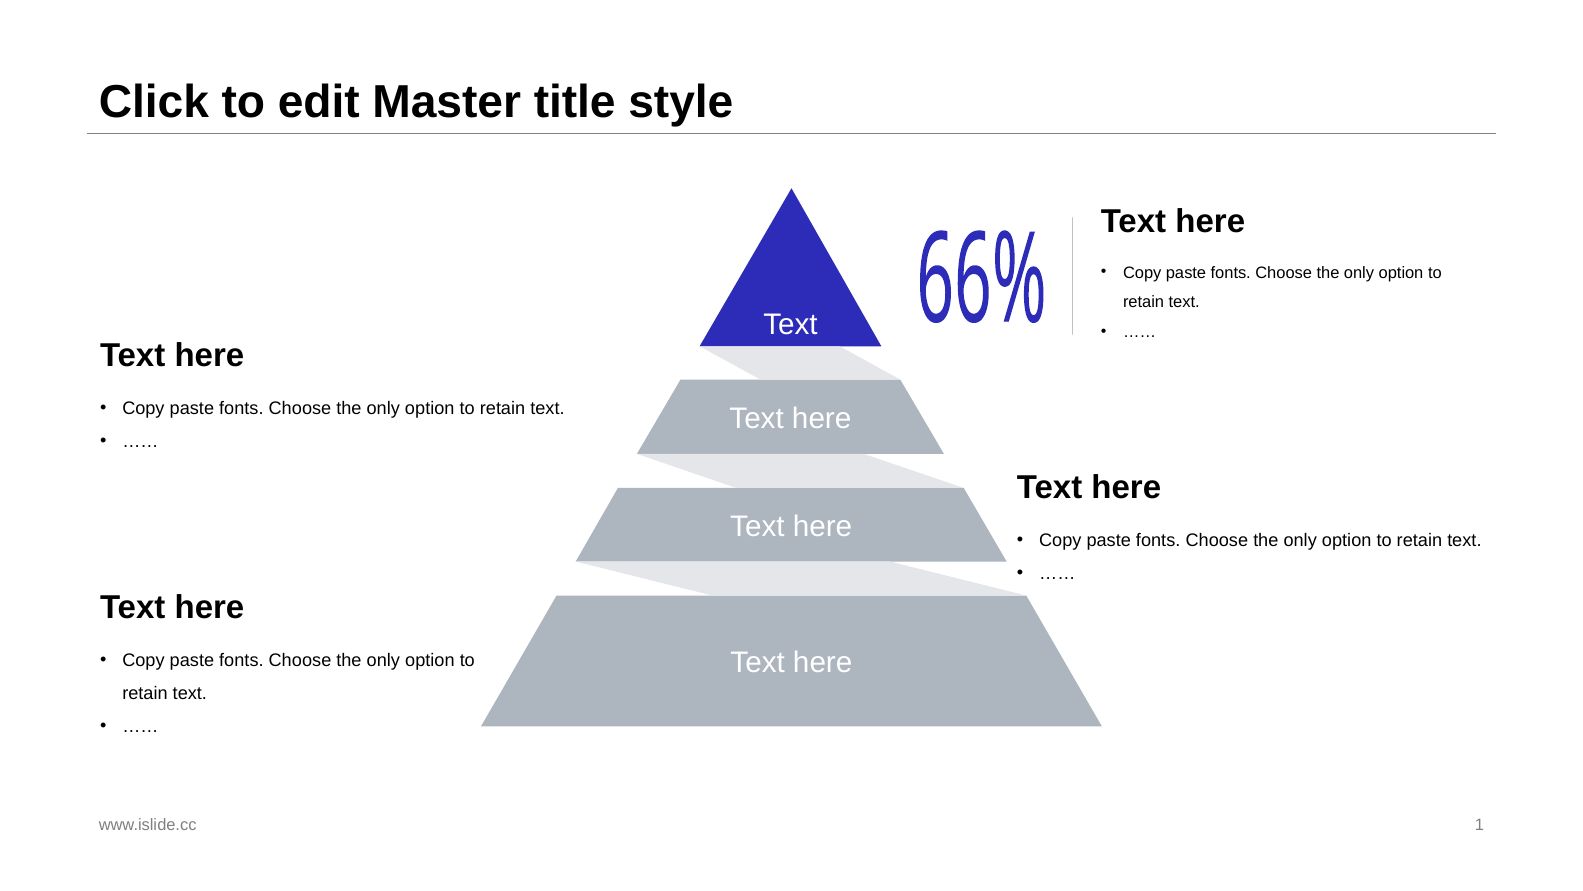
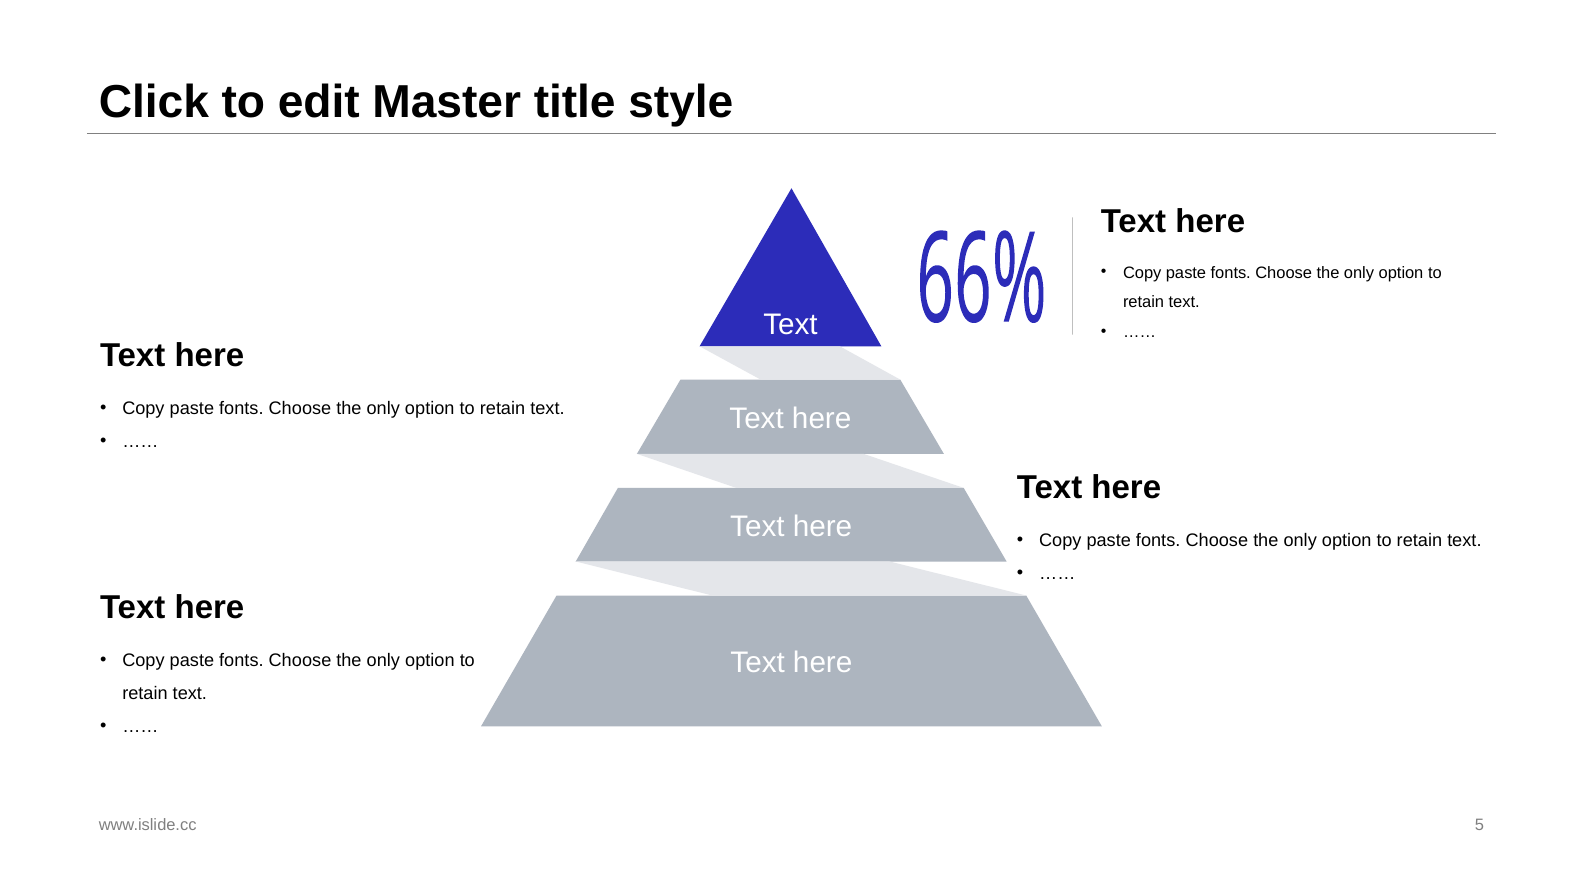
1: 1 -> 5 (1479, 825)
